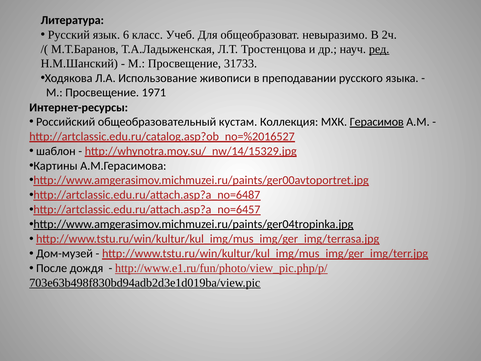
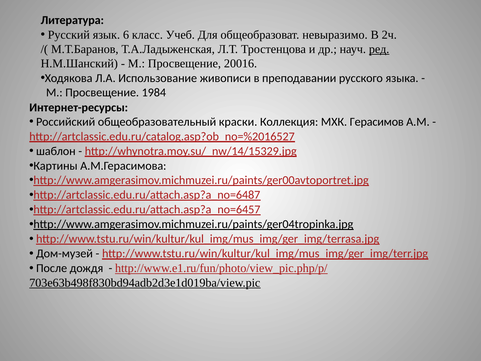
31733: 31733 -> 20016 (241, 64)
1971: 1971 -> 1984 (154, 92)
кустам: кустам -> краски (238, 122)
Герасимов underline: present -> none (377, 122)
